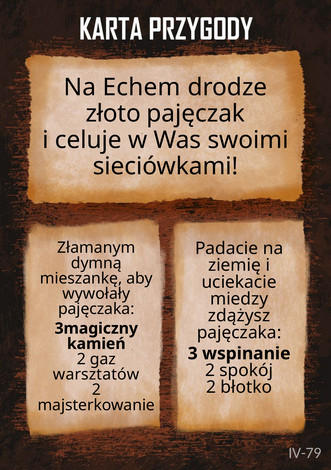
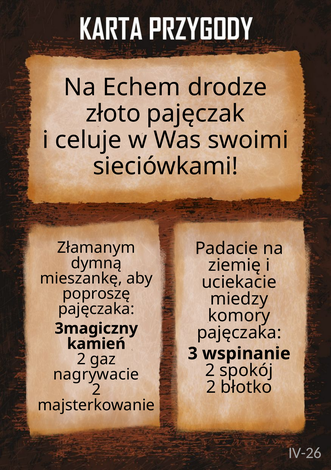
wywołały: wywołały -> poproszę (96, 294)
zdążysz: zdążysz -> komory (239, 316)
warsztatów: warsztatów -> nagrywacie (96, 375)
IV-79: IV-79 -> IV-26 (305, 453)
